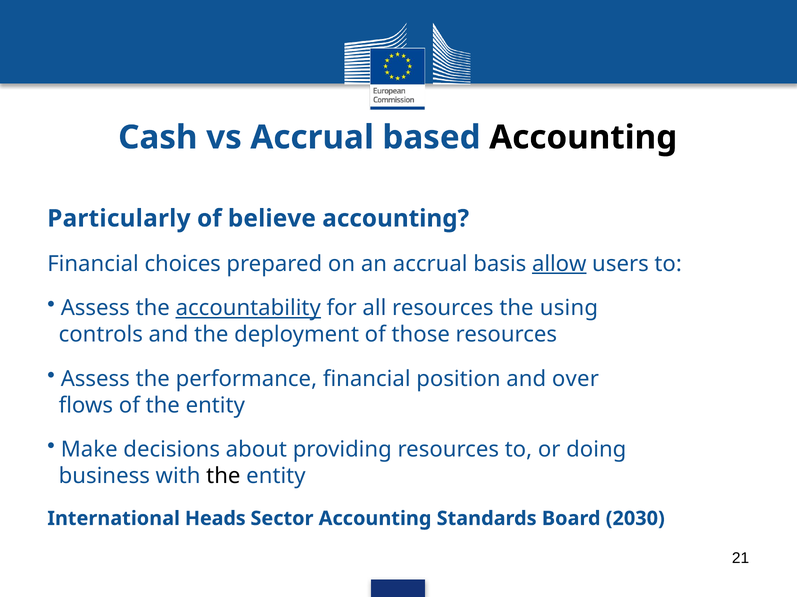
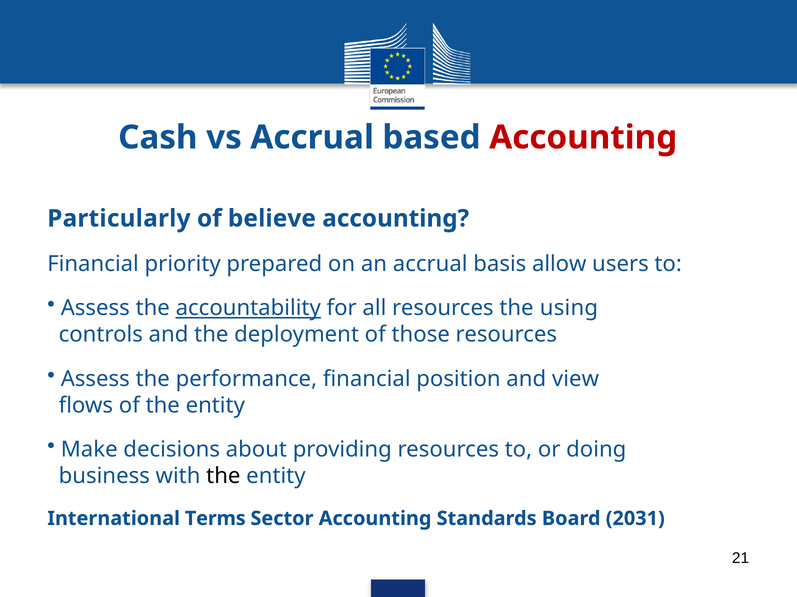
Accounting colour: black -> red (583, 138)
choices: choices -> priority (183, 264)
allow underline: present -> none (559, 264)
over: over -> view (576, 379)
Heads: Heads -> Terms (215, 519)
2030: 2030 -> 2031 (635, 519)
